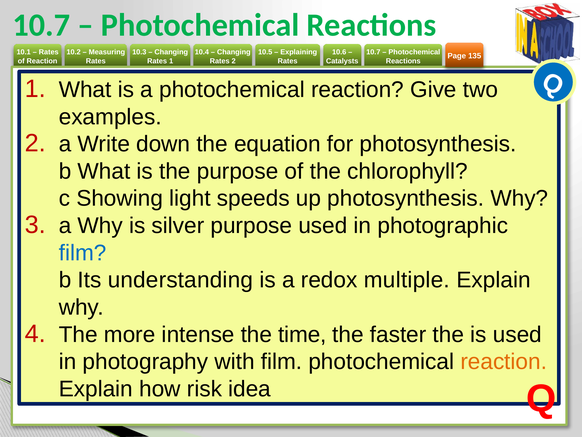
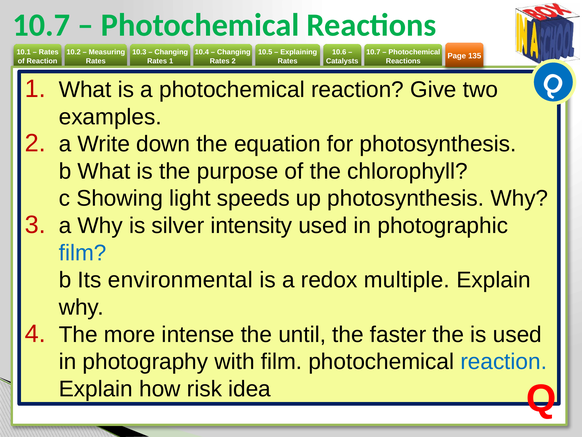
silver purpose: purpose -> intensity (251, 225)
understanding: understanding -> environmental (180, 280)
time: time -> until (302, 334)
reaction colour: orange -> blue (504, 361)
